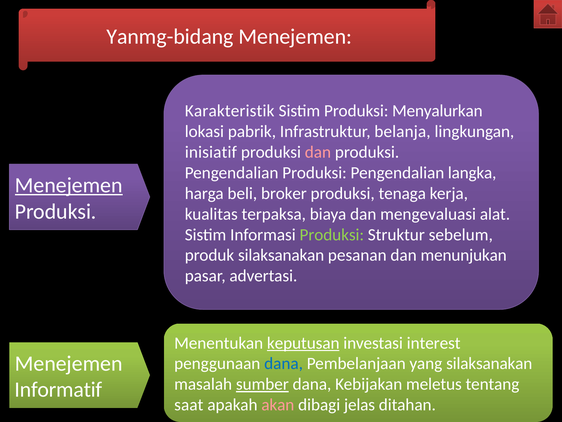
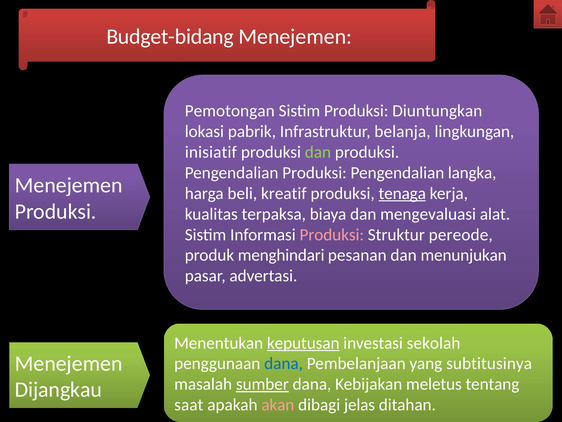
Yanmg-bidang: Yanmg-bidang -> Budget-bidang (170, 37)
Karakteristik: Karakteristik -> Pemotongan (230, 111)
Menyalurkan: Menyalurkan -> Diuntungkan (437, 111)
dan colour: pink -> light green (318, 152)
Menejemen underline: present -> none (69, 185)
broker: broker -> kreatif (284, 193)
tenaga underline: none -> present (402, 193)
Produksi colour: light green -> pink (332, 234)
sebelum: sebelum -> pereode (461, 234)
produk silaksanakan: silaksanakan -> menghindari (281, 255)
interest: interest -> sekolah (434, 343)
yang silaksanakan: silaksanakan -> subtitusinya (489, 363)
Informatif: Informatif -> Dijangkau (58, 389)
